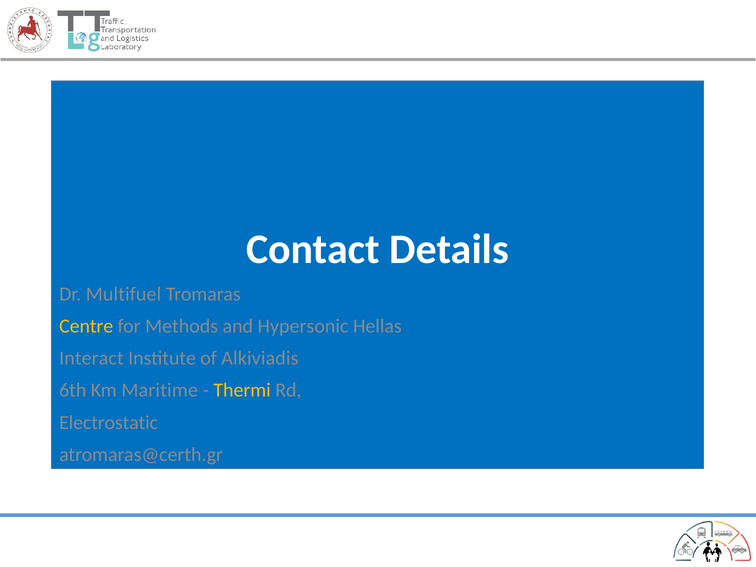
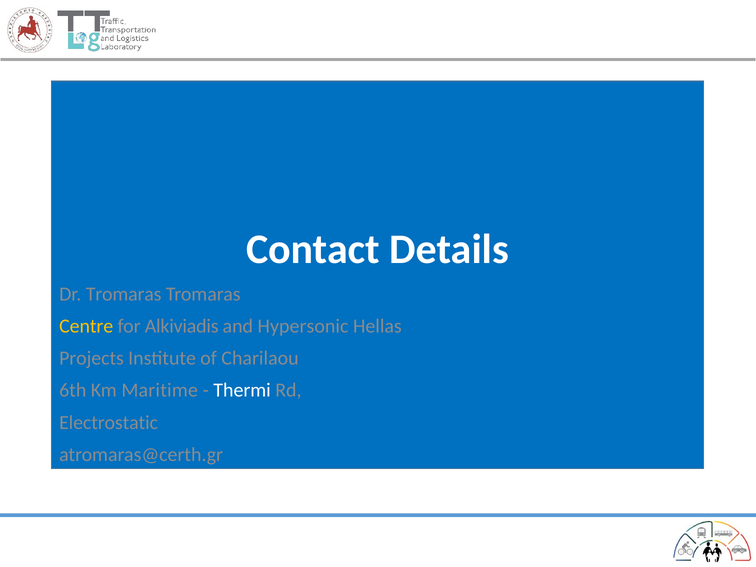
Dr Multifuel: Multifuel -> Tromaras (124, 294)
Methods: Methods -> Alkiviadis (182, 326)
Interact: Interact -> Projects (92, 358)
Alkiviadis: Alkiviadis -> Charilaou (260, 358)
Thermi colour: yellow -> white (242, 390)
